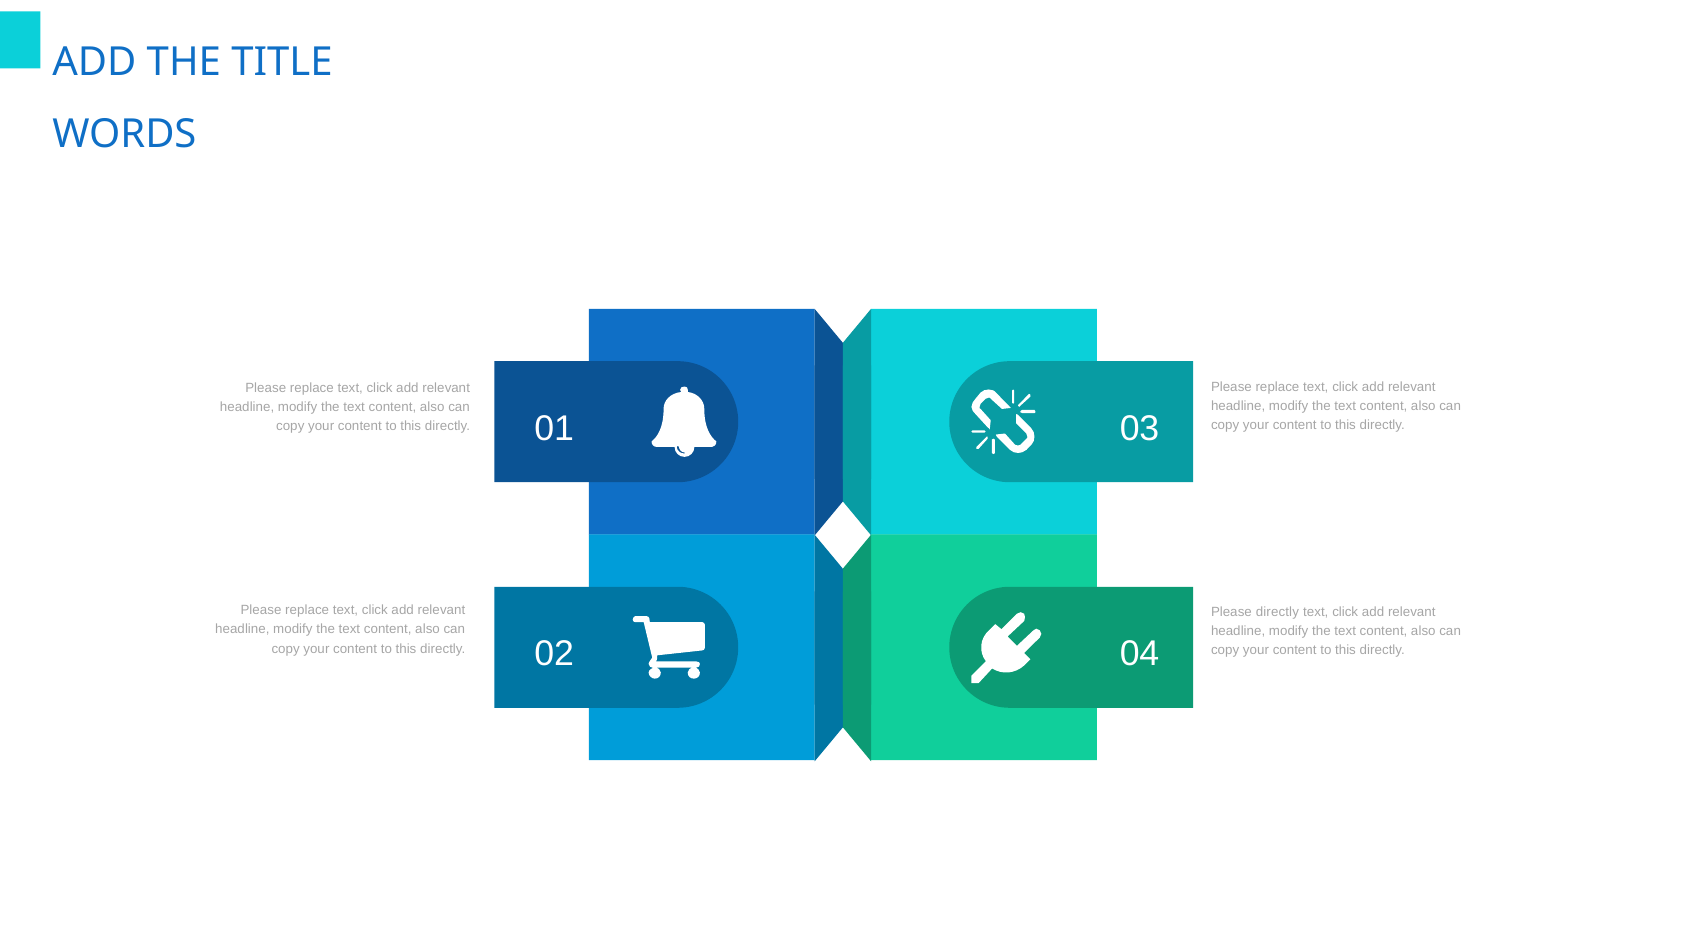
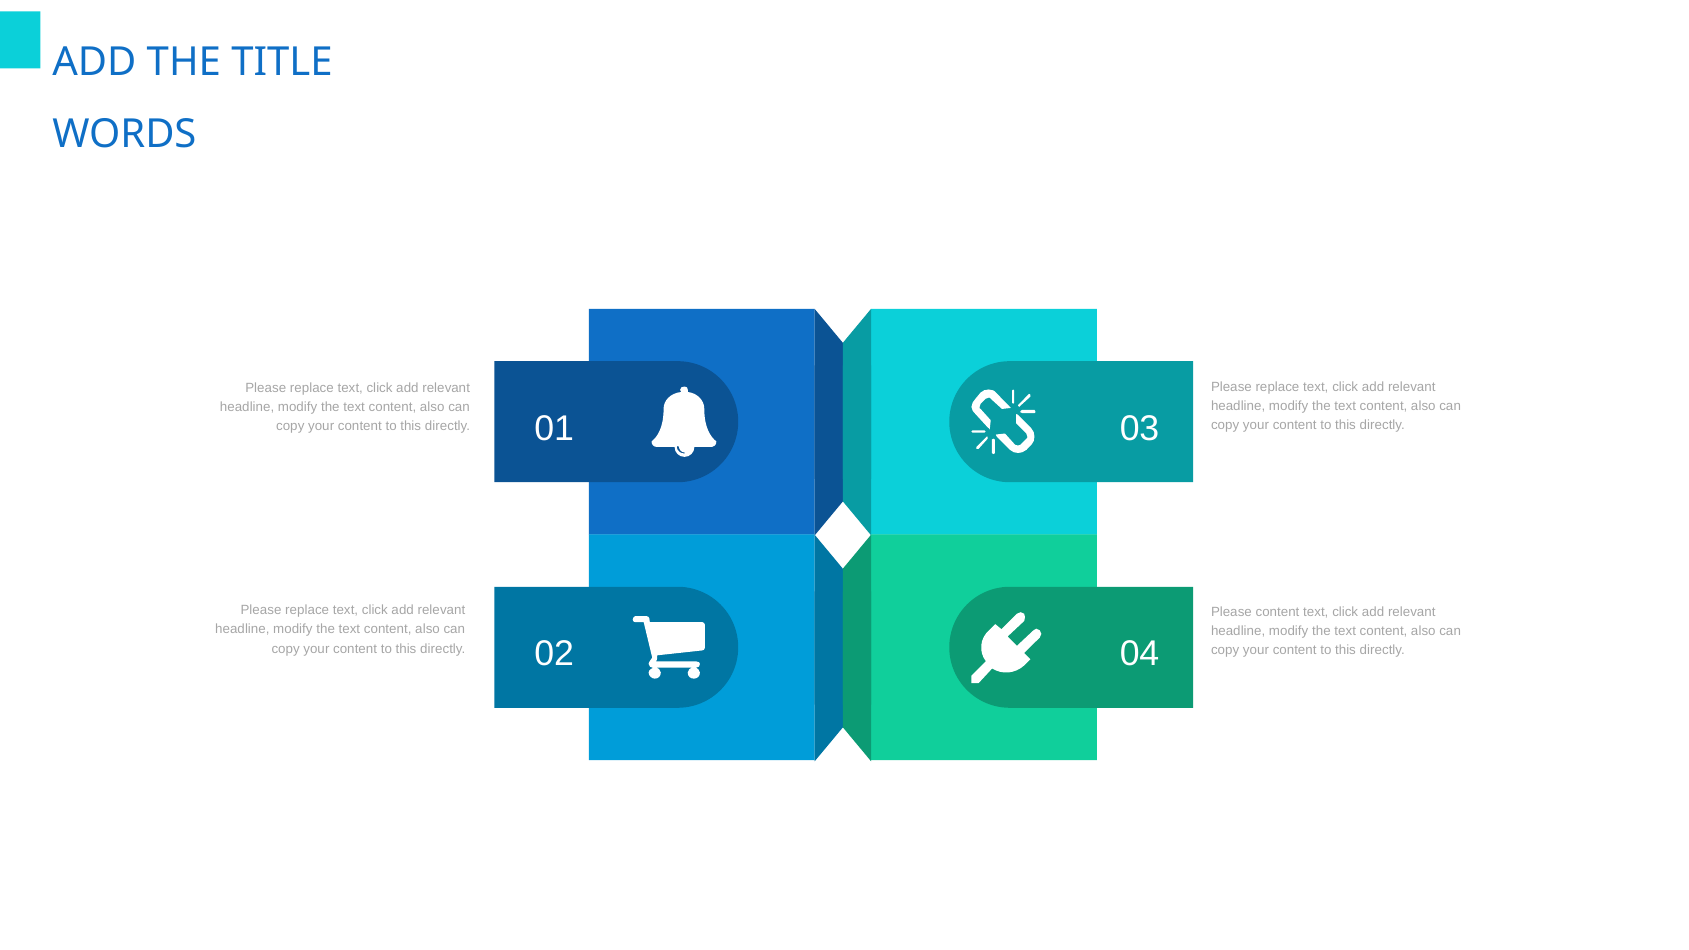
Please directly: directly -> content (1277, 612)
